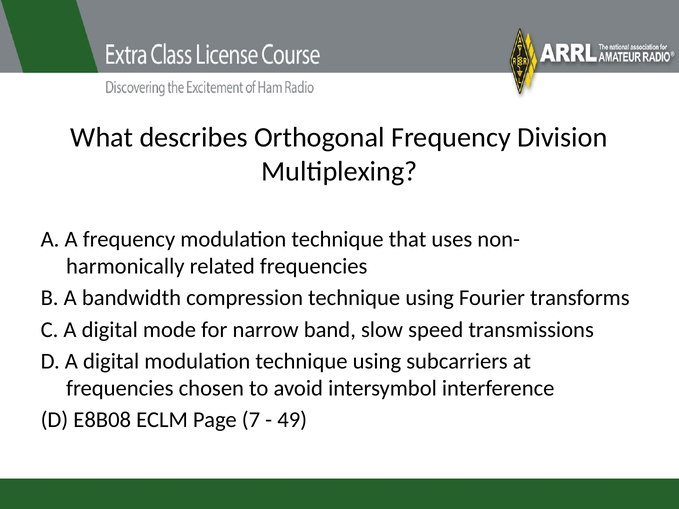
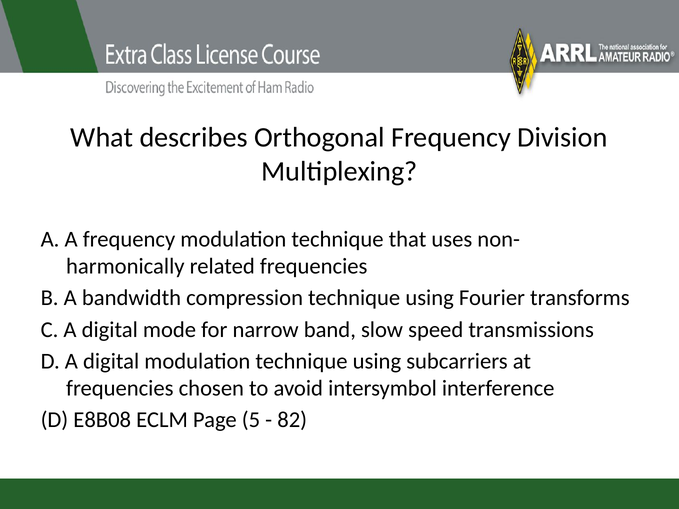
7: 7 -> 5 (251, 420)
49: 49 -> 82 (292, 420)
